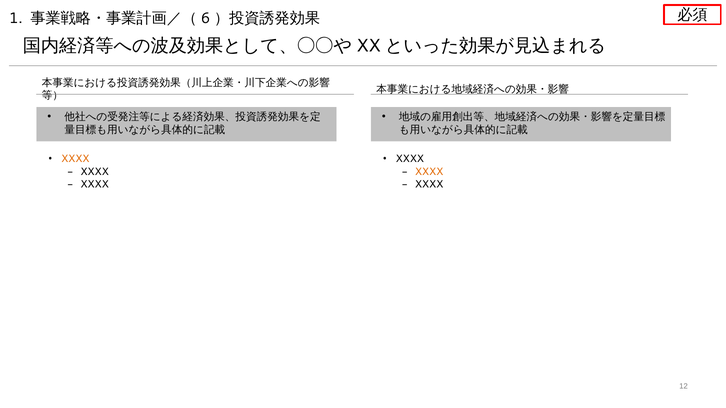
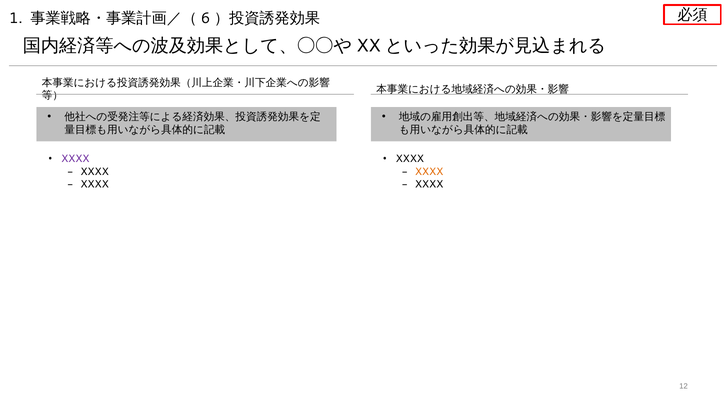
XXXX colour: orange -> purple (75, 159)
